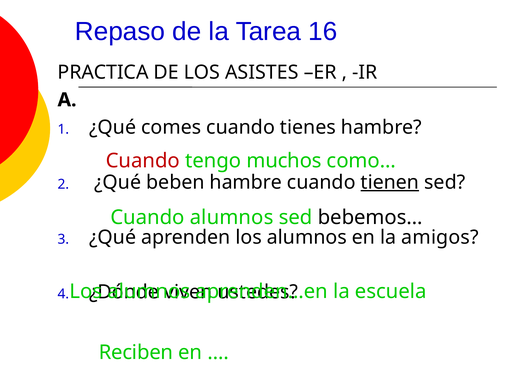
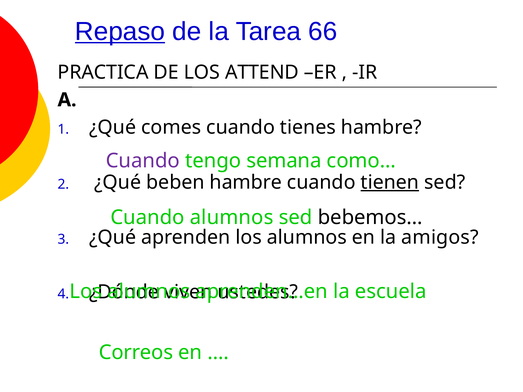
Repaso underline: none -> present (120, 31)
16: 16 -> 66 (323, 31)
ASISTES: ASISTES -> ATTEND (262, 72)
Cuando colour: red -> purple (143, 161)
muchos: muchos -> semana (284, 161)
Reciben: Reciben -> Correos (136, 353)
